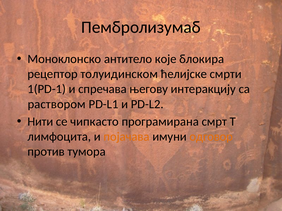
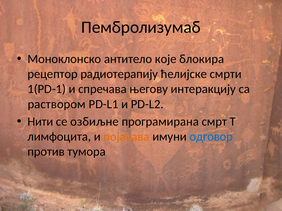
толуидинском: толуидинском -> радиотерапију (119, 74)
чипкасто: чипкасто -> озбиљне (95, 122)
одговор colour: orange -> blue (211, 137)
